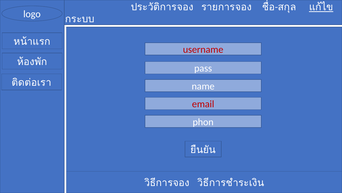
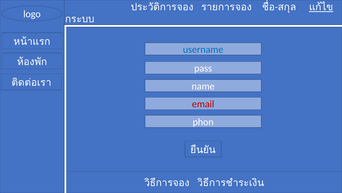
username colour: red -> blue (203, 49)
